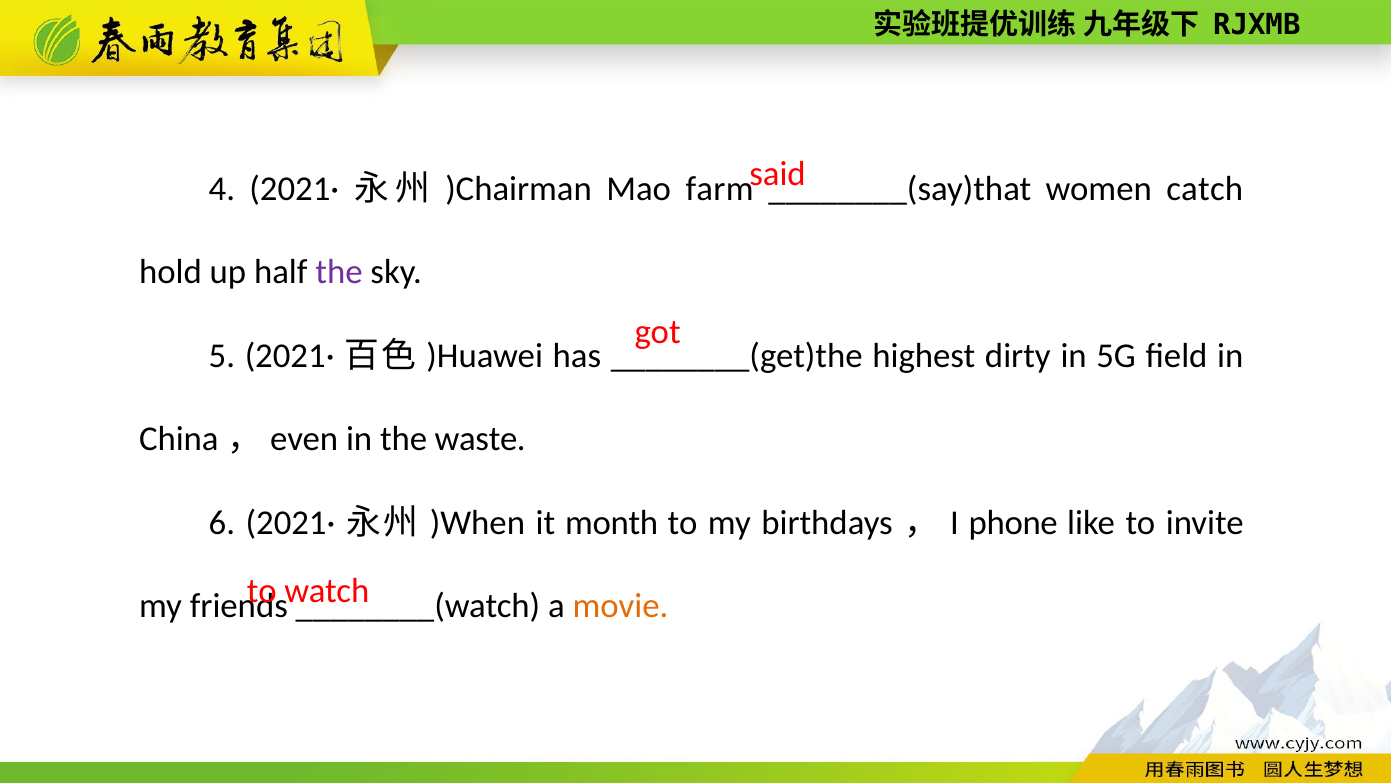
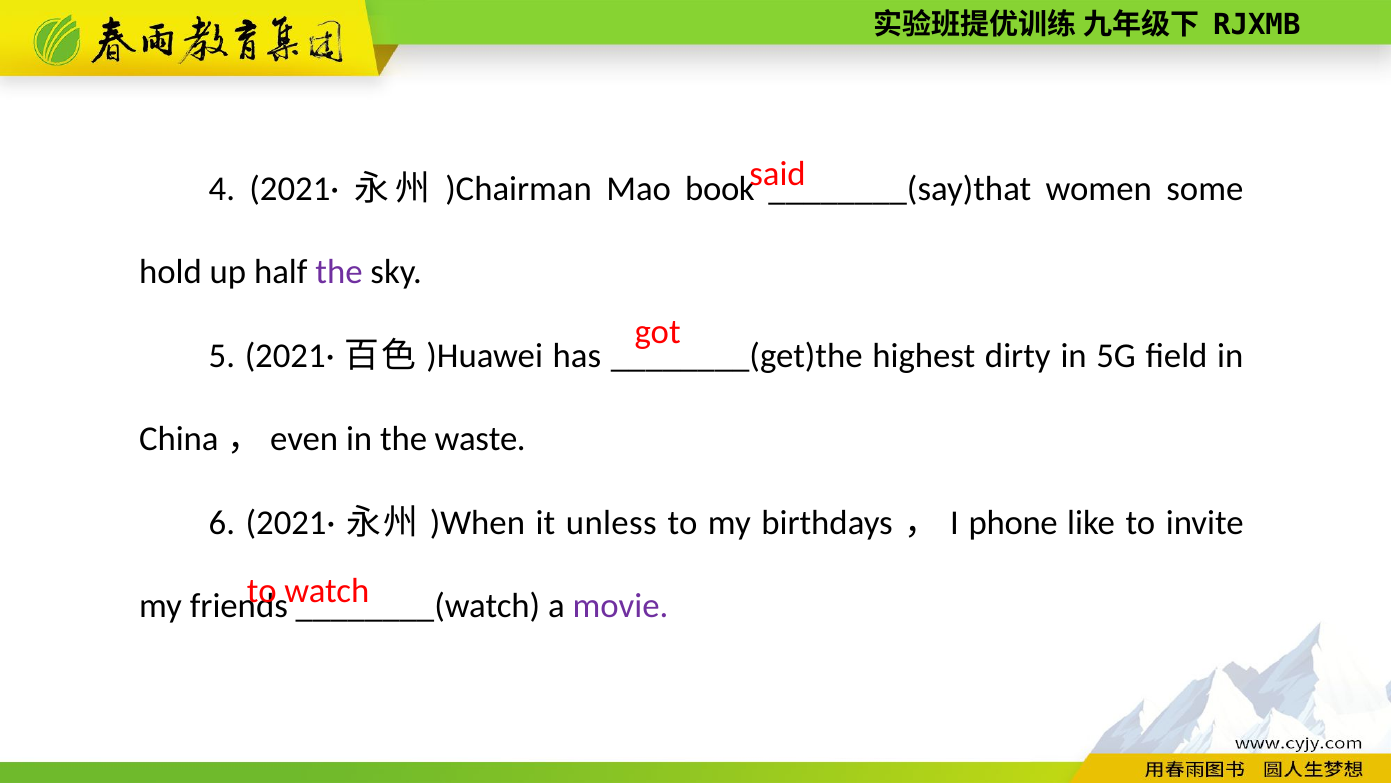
farm: farm -> book (720, 189)
catch: catch -> some (1205, 189)
month: month -> unless (611, 522)
movie colour: orange -> purple (620, 606)
